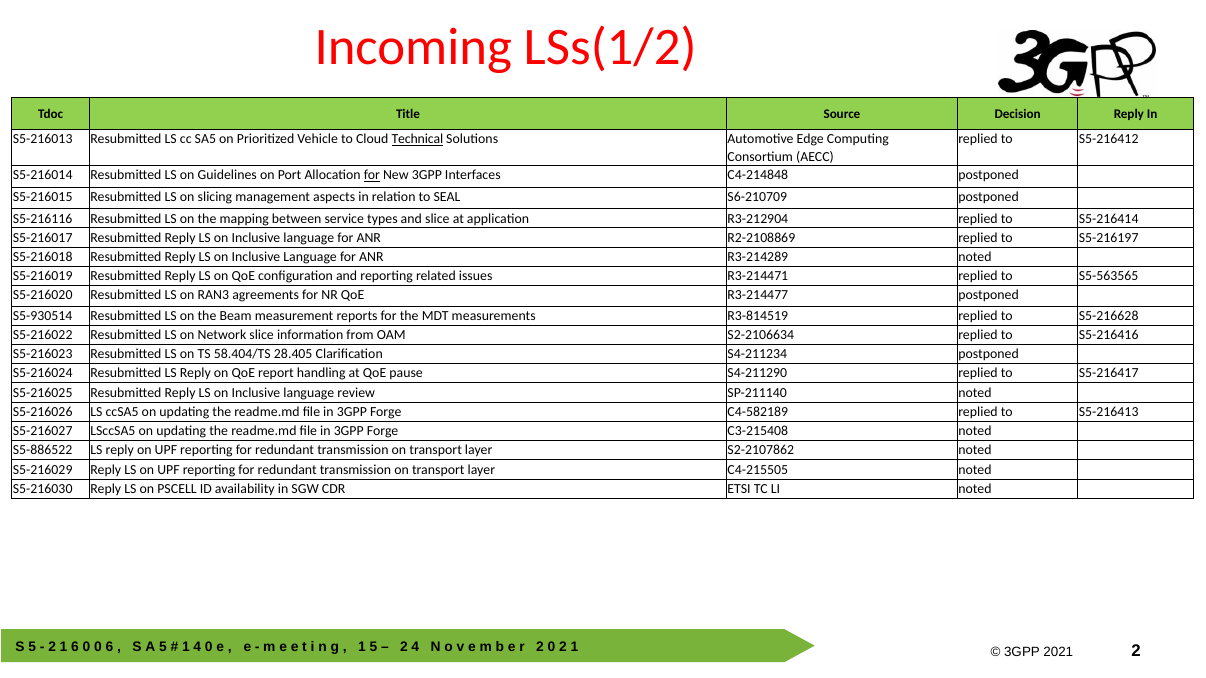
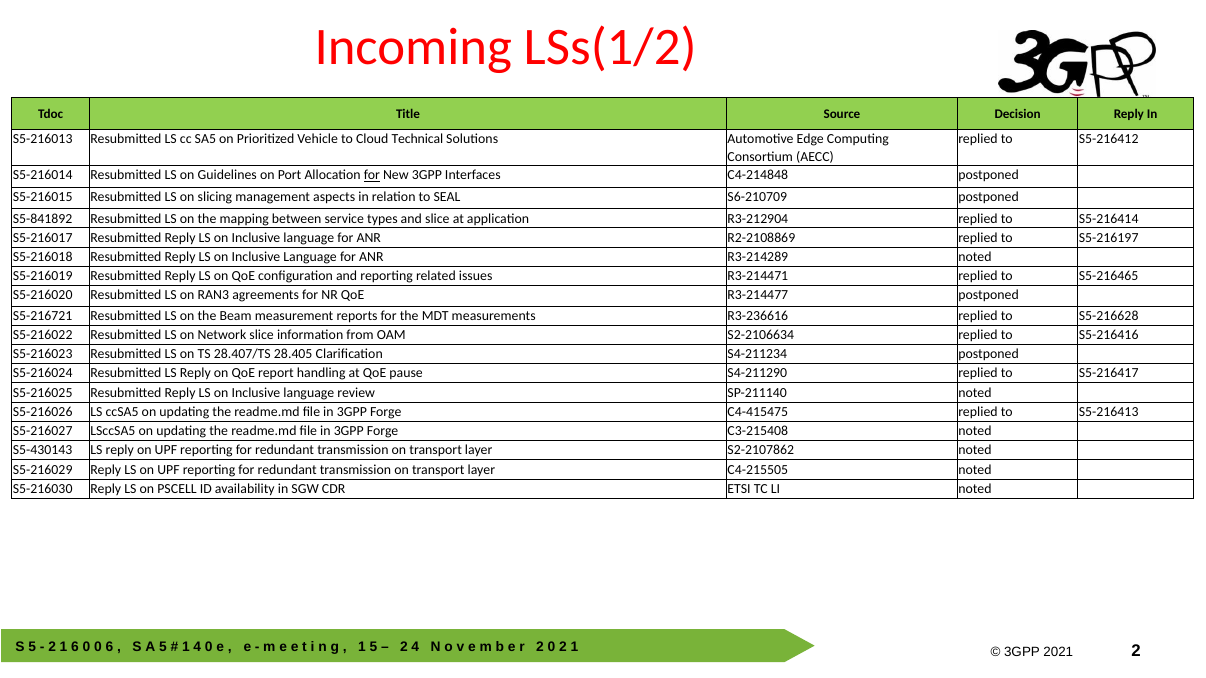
Technical underline: present -> none (417, 139)
S5-216116: S5-216116 -> S5-841892 (43, 219)
S5-563565: S5-563565 -> S5-216465 (1109, 276)
S5-930514: S5-930514 -> S5-216721 (43, 316)
R3-814519: R3-814519 -> R3-236616 (758, 316)
58.404/TS: 58.404/TS -> 28.407/TS (242, 354)
C4-582189: C4-582189 -> C4-415475 (758, 412)
S5-886522: S5-886522 -> S5-430143 (43, 450)
